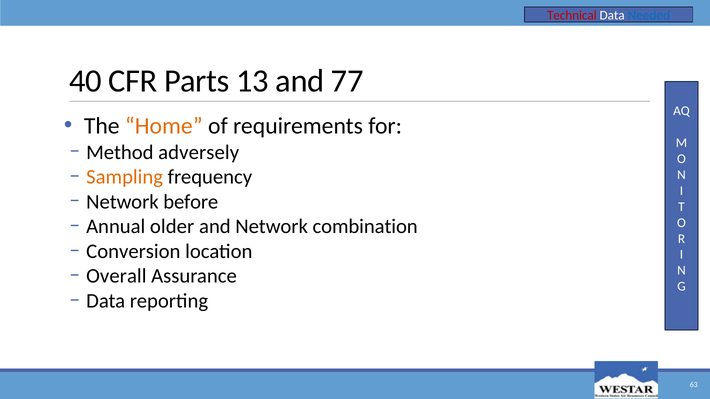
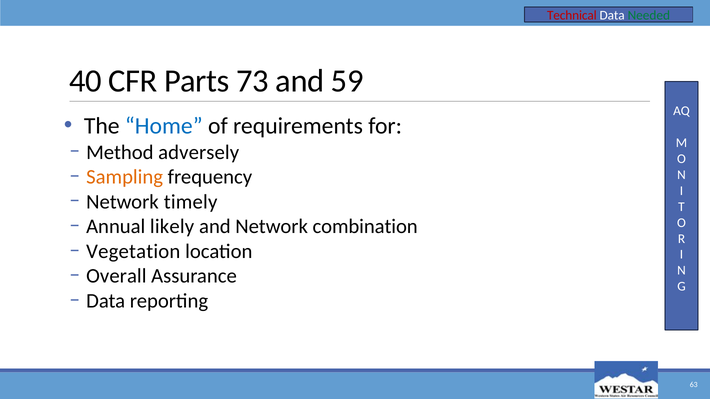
Needed colour: blue -> green (649, 16)
13: 13 -> 73 (252, 81)
77: 77 -> 59 (347, 81)
Home colour: orange -> blue (164, 126)
before: before -> timely (191, 202)
older: older -> likely (172, 227)
Conversion: Conversion -> Vegetation (133, 252)
